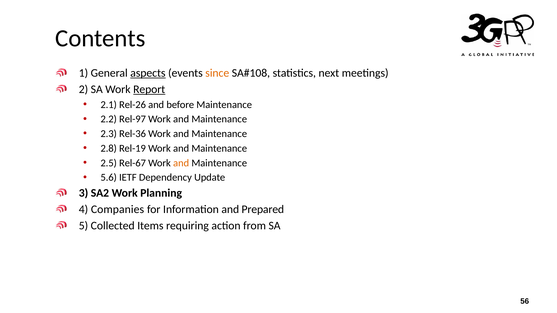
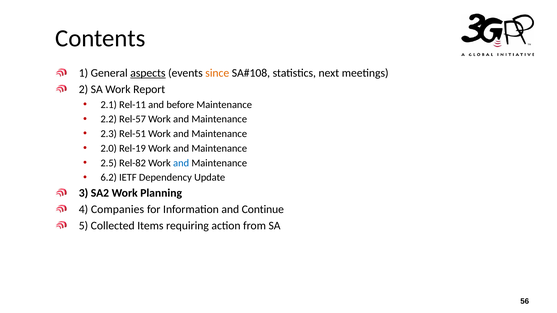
Report underline: present -> none (149, 89)
Rel-26: Rel-26 -> Rel-11 (133, 105)
Rel-97: Rel-97 -> Rel-57 (133, 119)
Rel-36: Rel-36 -> Rel-51 (133, 134)
2.8: 2.8 -> 2.0 (109, 149)
Rel-67: Rel-67 -> Rel-82 (133, 163)
and colour: orange -> blue (181, 163)
5.6: 5.6 -> 6.2 (109, 178)
Prepared: Prepared -> Continue (263, 210)
